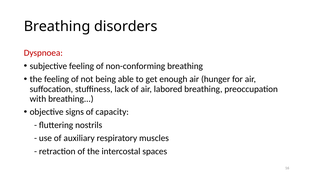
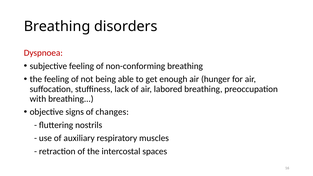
capacity: capacity -> changes (112, 112)
